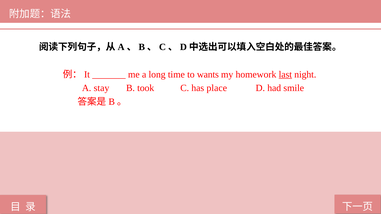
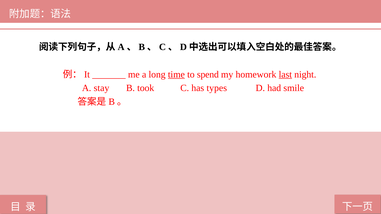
time underline: none -> present (176, 74)
wants: wants -> spend (208, 74)
place: place -> types (217, 88)
